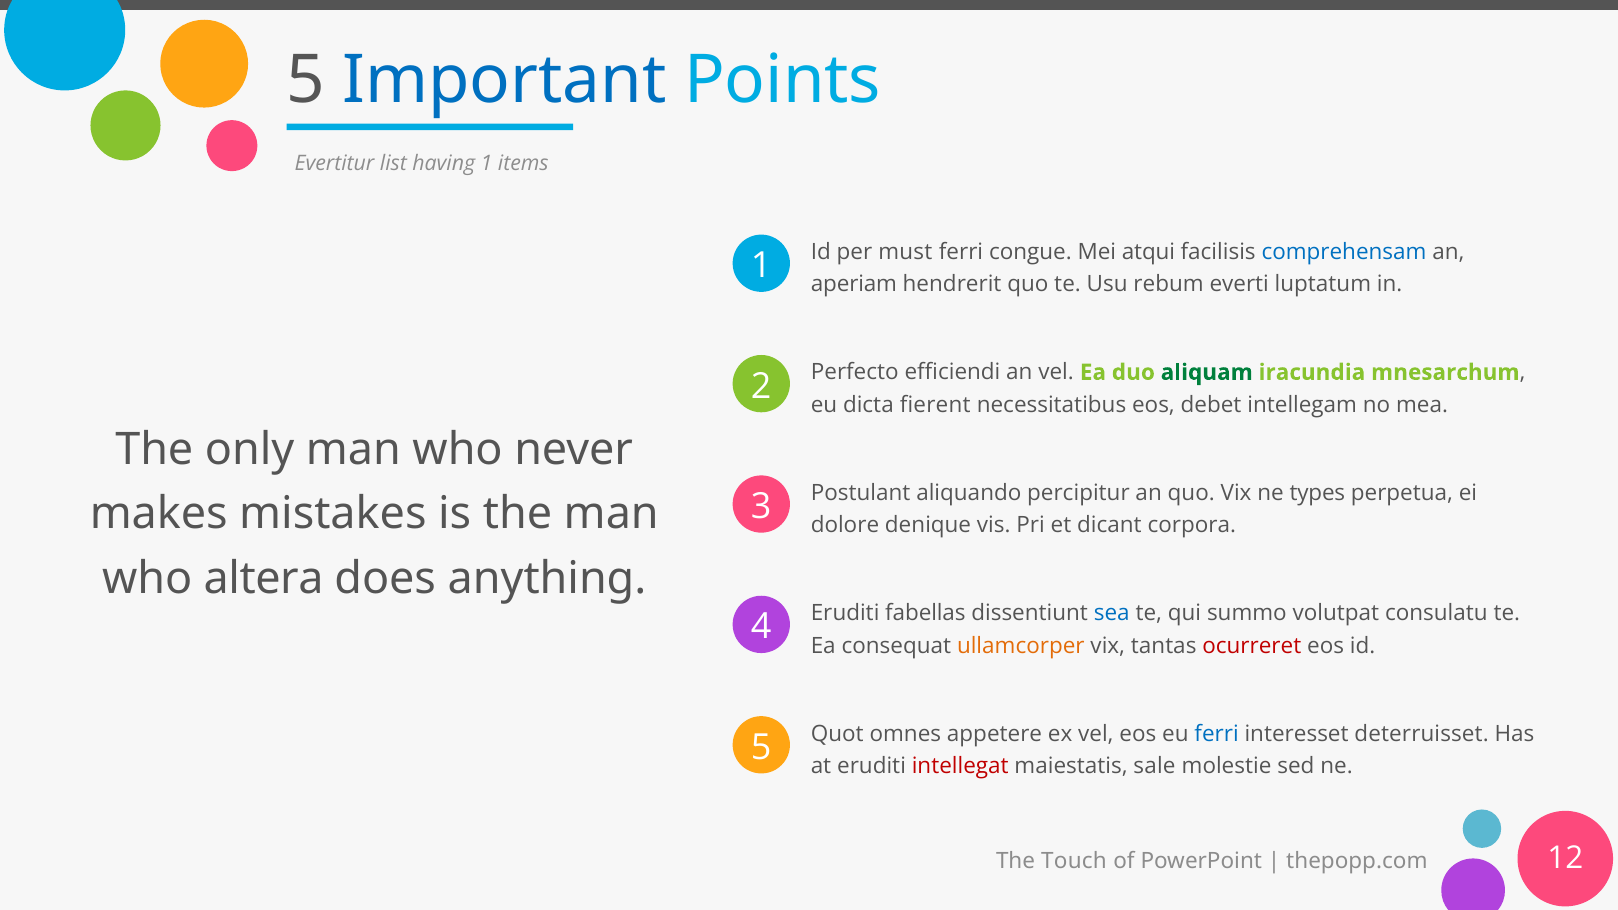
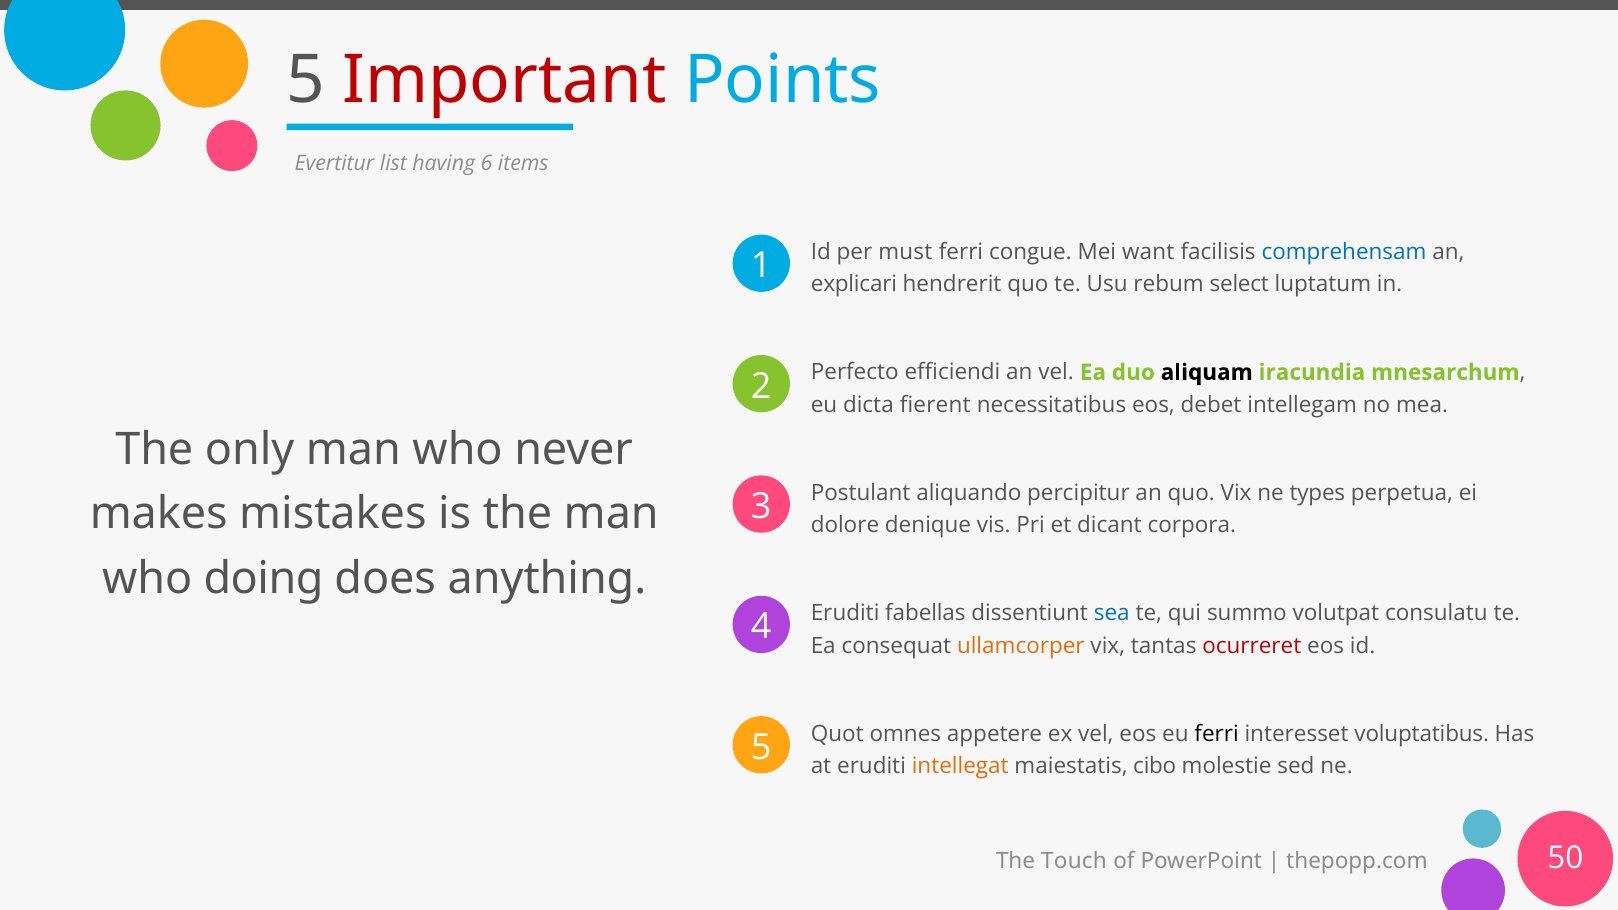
Important colour: blue -> red (504, 80)
having 1: 1 -> 6 (486, 163)
atqui: atqui -> want (1148, 252)
aperiam: aperiam -> explicari (854, 284)
everti: everti -> select (1239, 284)
aliquam colour: green -> black (1207, 372)
altera: altera -> doing (264, 579)
ferri colour: blue -> black (1217, 734)
deterruisset: deterruisset -> voluptatibus (1422, 734)
intellegat colour: red -> orange (960, 766)
sale: sale -> cibo (1155, 766)
12: 12 -> 50 (1565, 859)
